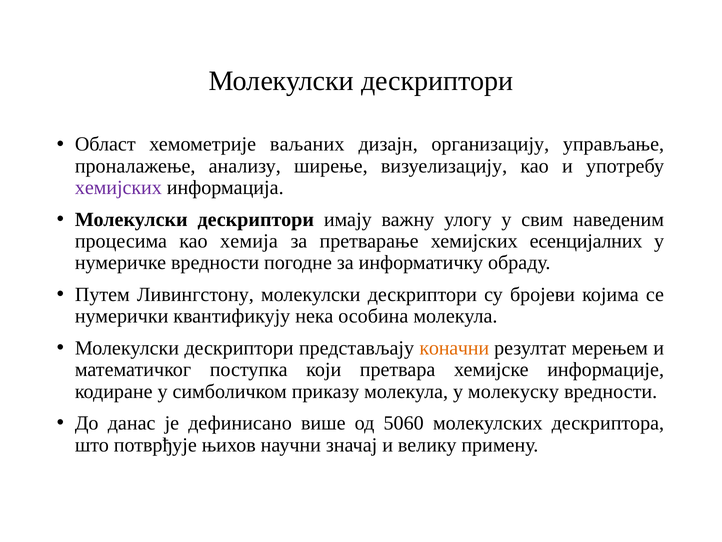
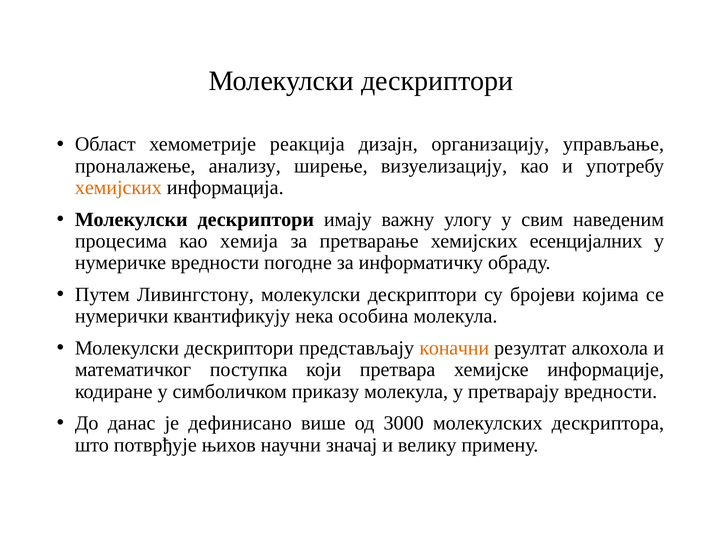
ваљаних: ваљаних -> реакција (307, 144)
хемијских colour: purple -> orange (118, 187)
мерењем: мерењем -> алкохола (610, 348)
молекуску: молекуску -> претварају (514, 391)
5060: 5060 -> 3000 (404, 423)
